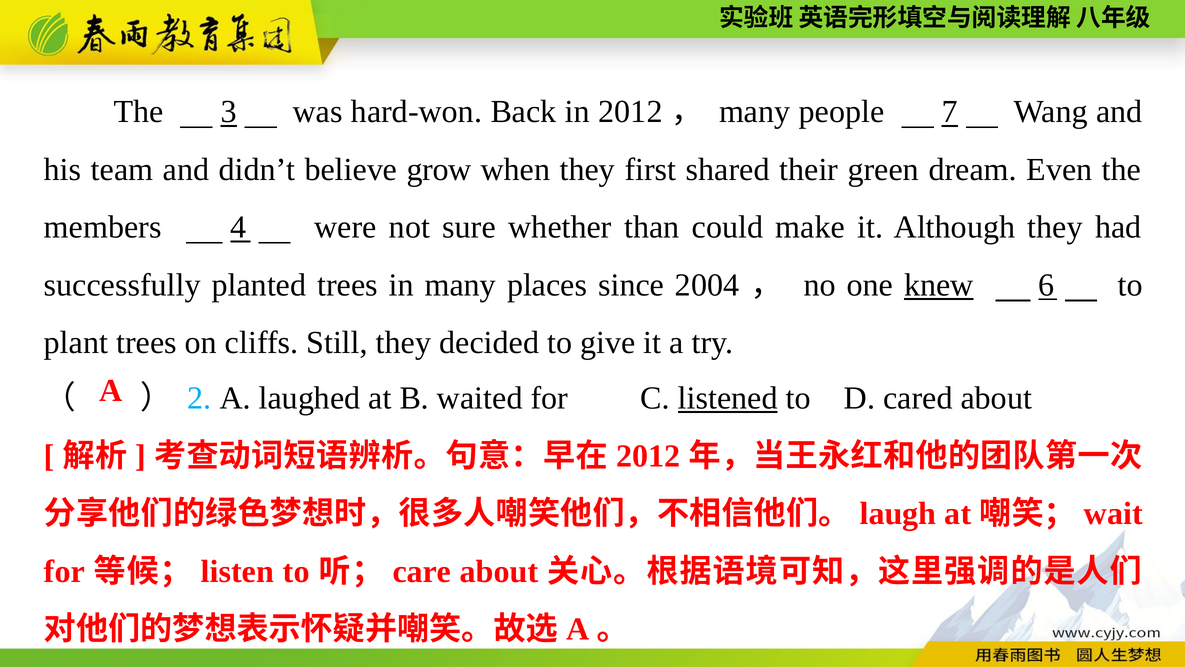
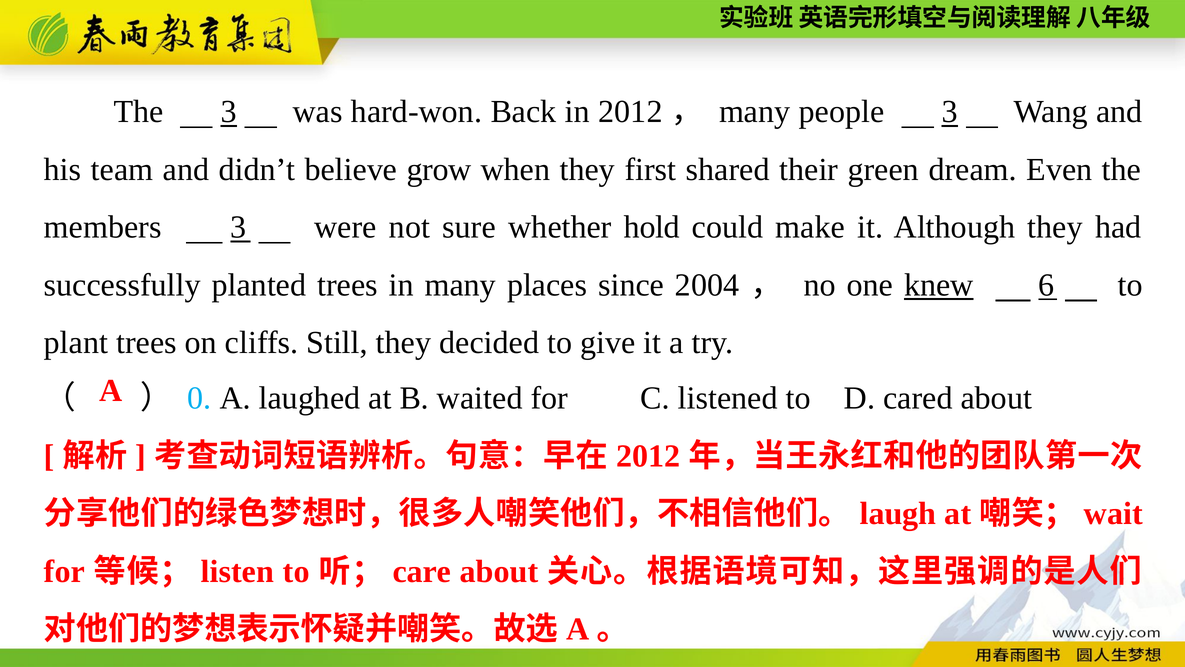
people 7: 7 -> 3 (950, 112)
members 4: 4 -> 3 (238, 227)
than: than -> hold (652, 227)
2: 2 -> 0 (199, 398)
listened underline: present -> none (728, 398)
